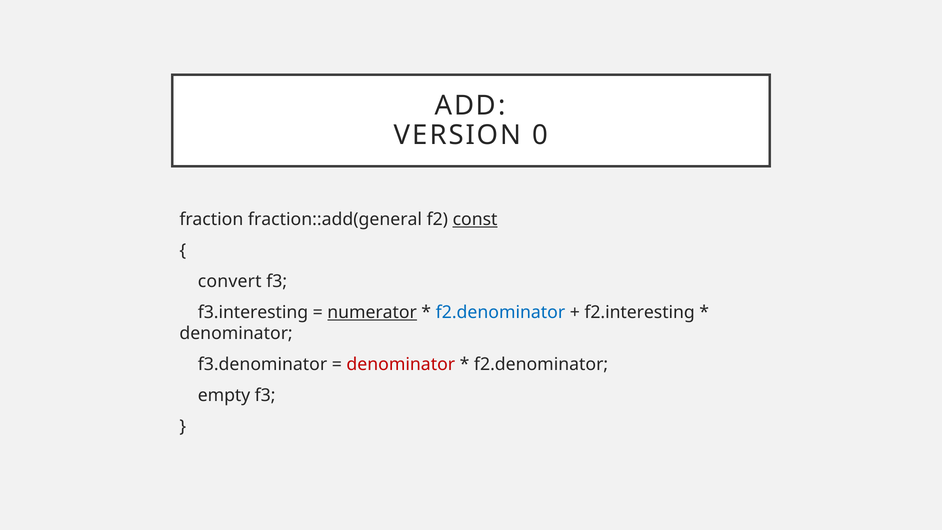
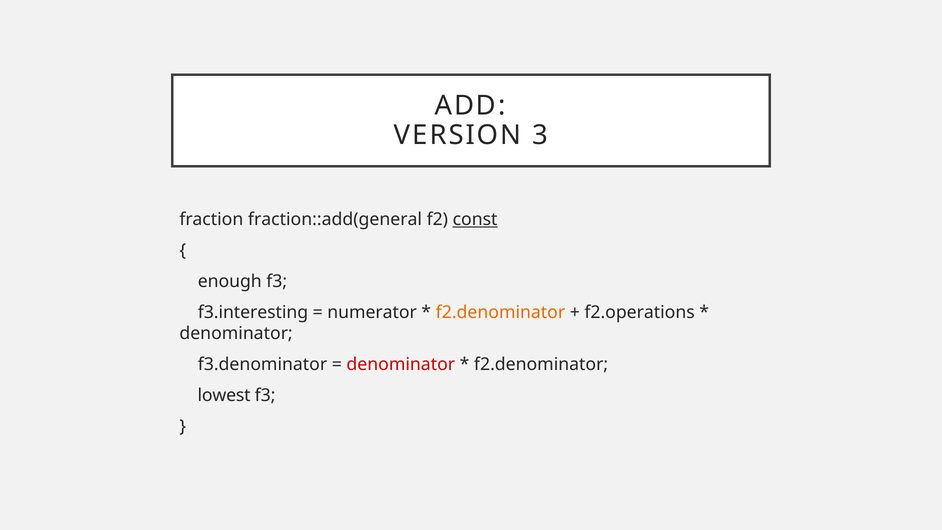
0: 0 -> 3 (540, 135)
convert: convert -> enough (230, 281)
numerator underline: present -> none (372, 312)
f2.denominator colour: blue -> orange (500, 312)
f2.interesting: f2.interesting -> f2.operations (640, 312)
empty: empty -> lowest (224, 395)
